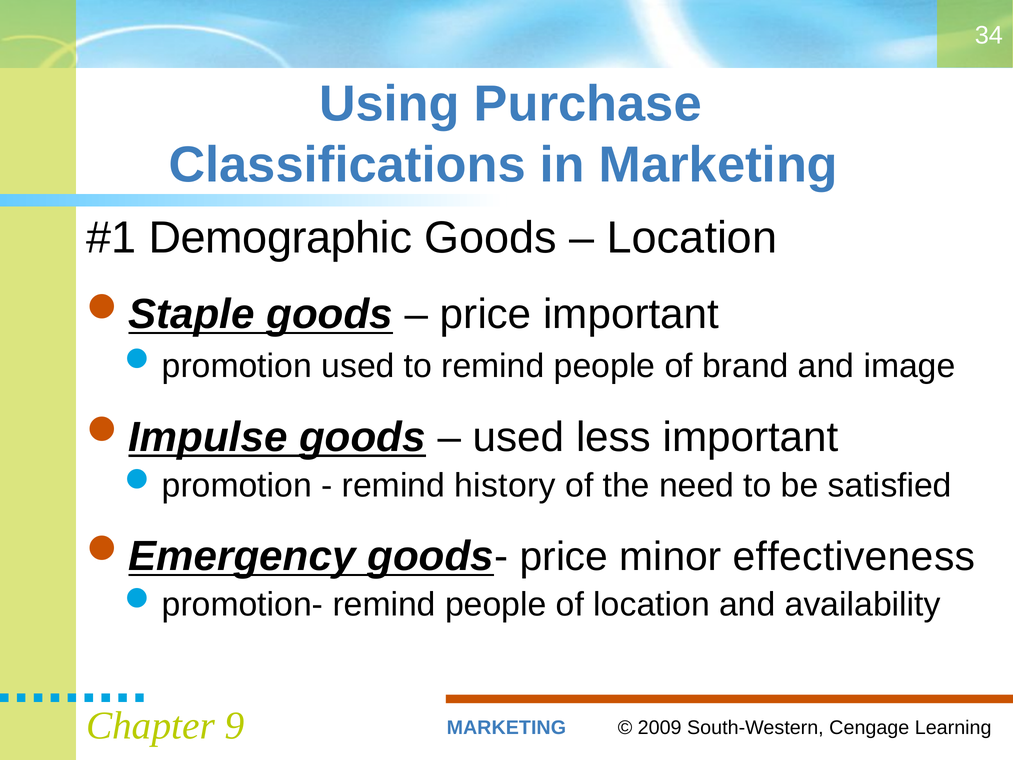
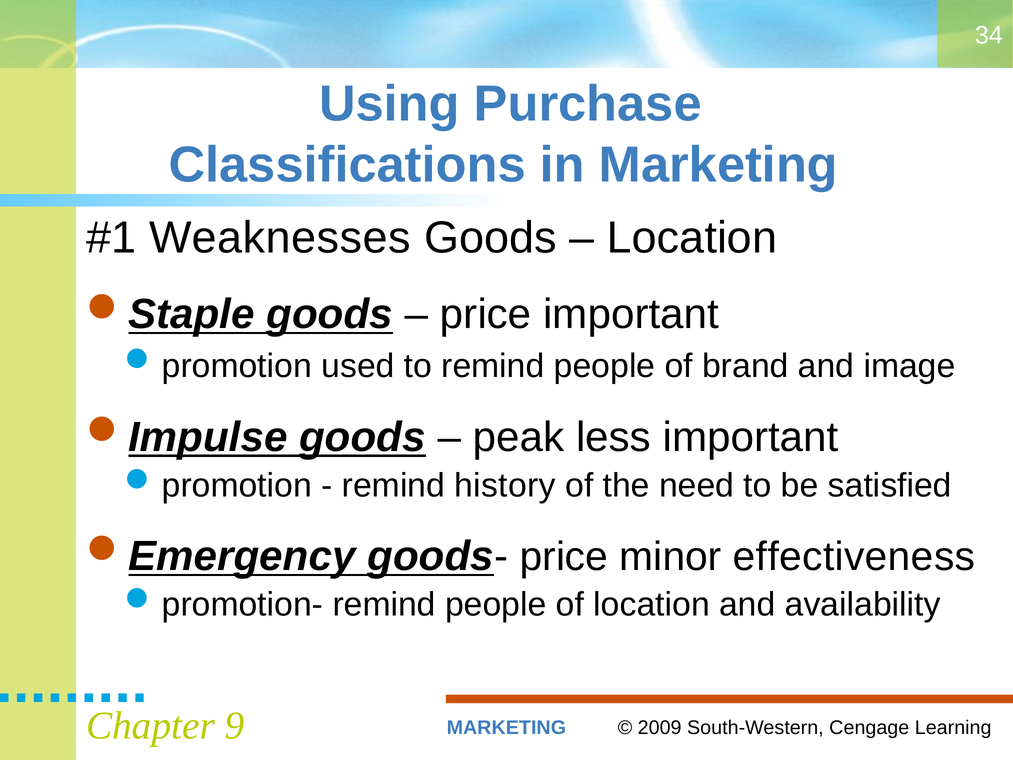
Demographic: Demographic -> Weaknesses (280, 238)
used: used -> peak (519, 437)
